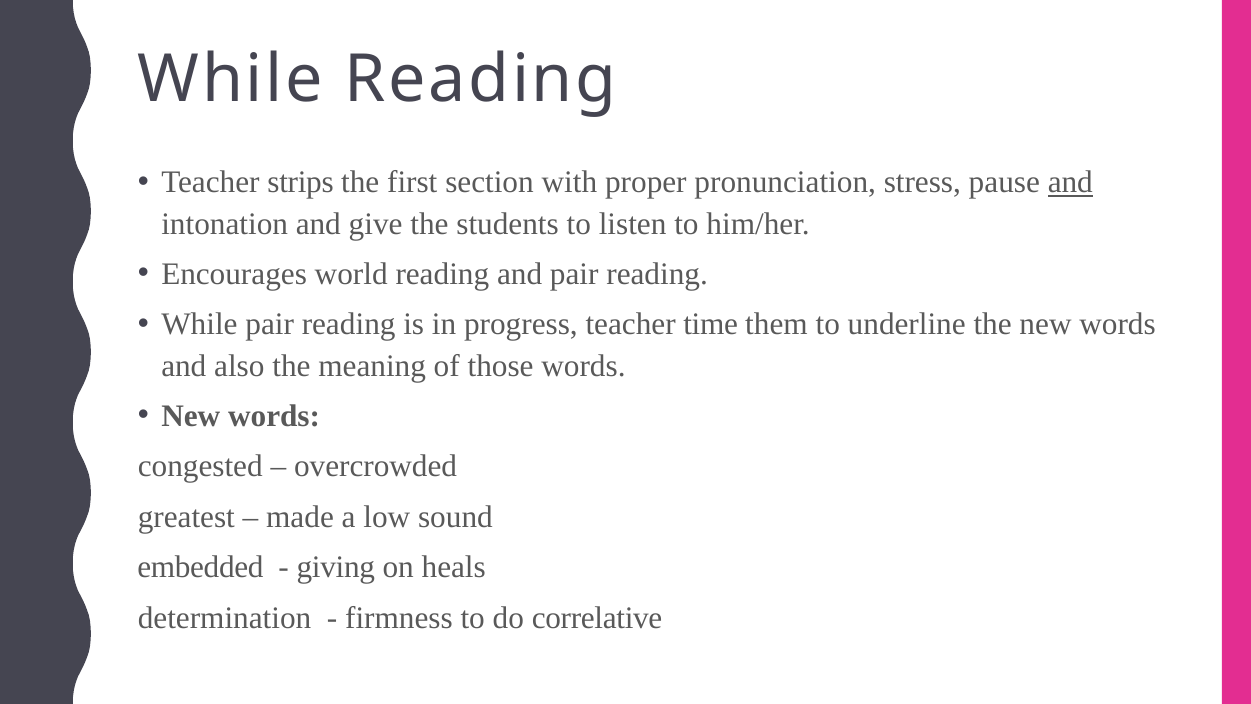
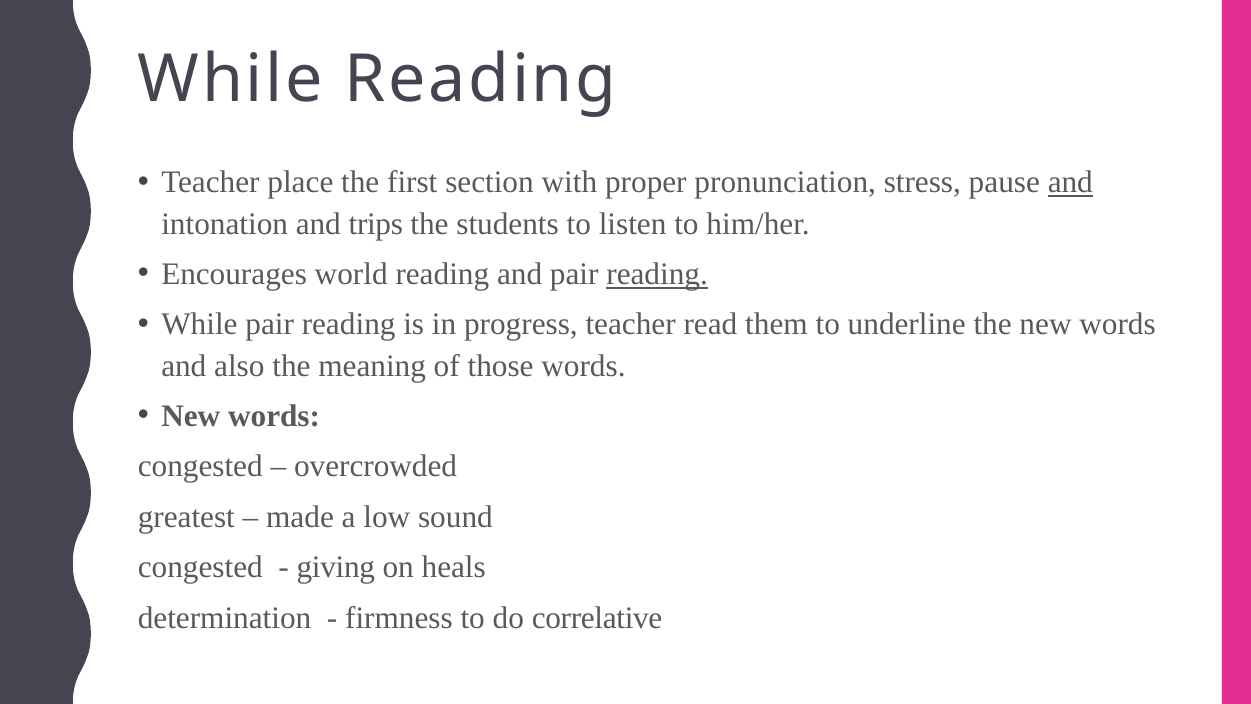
strips: strips -> place (300, 182)
give: give -> trips (376, 224)
reading underline: none -> present (657, 274)
time: time -> read (710, 324)
embedded: embedded -> congested (200, 567)
